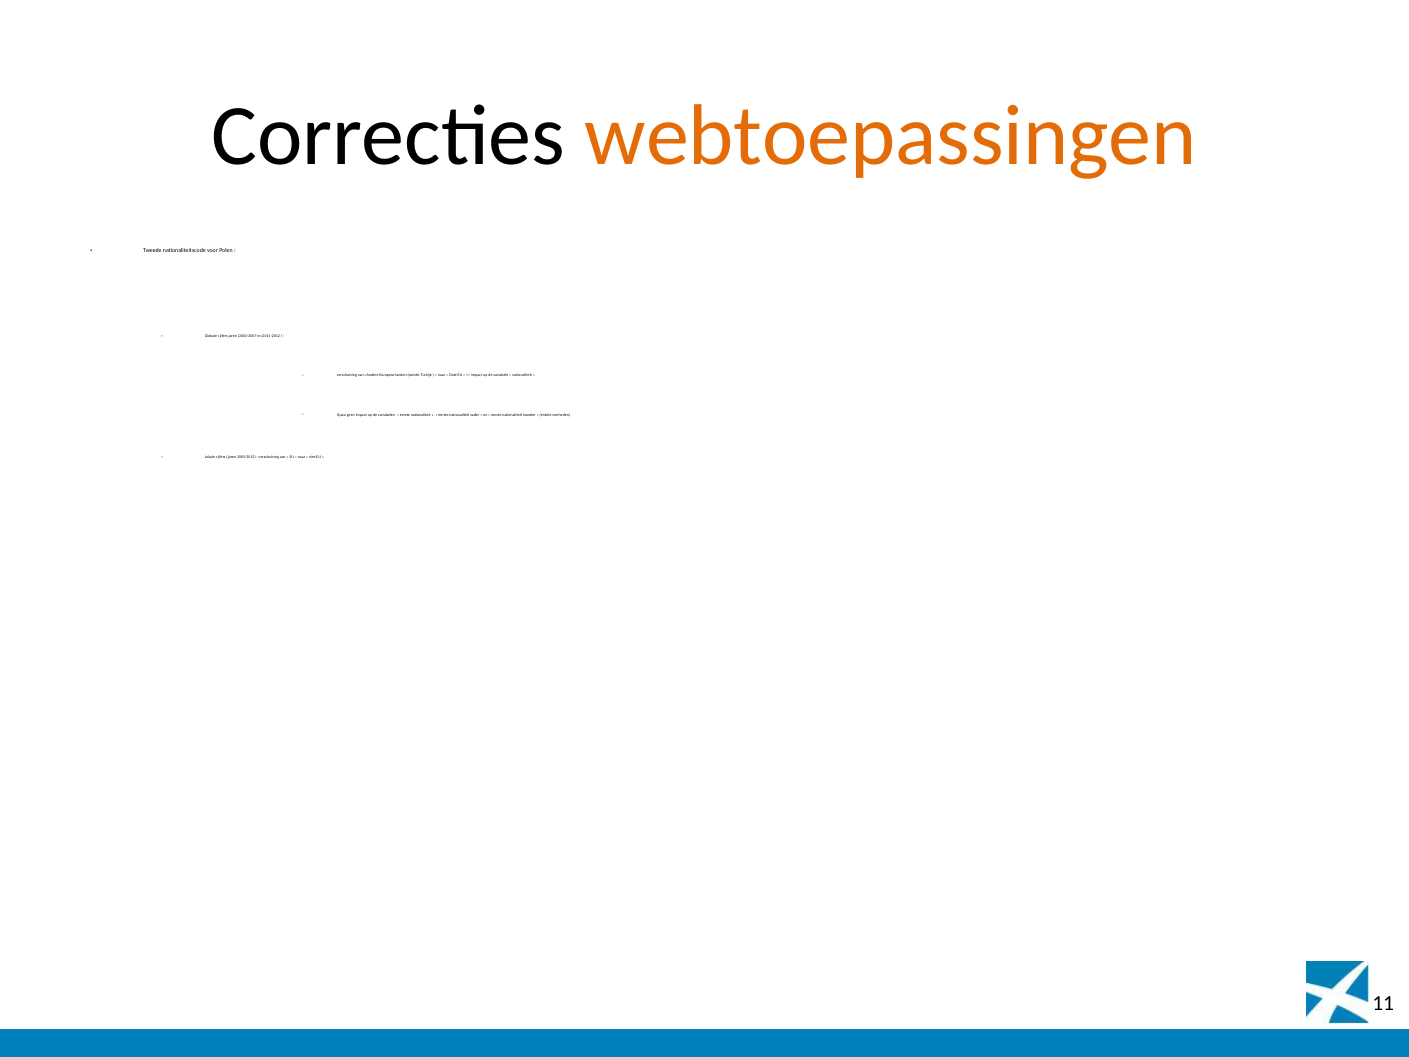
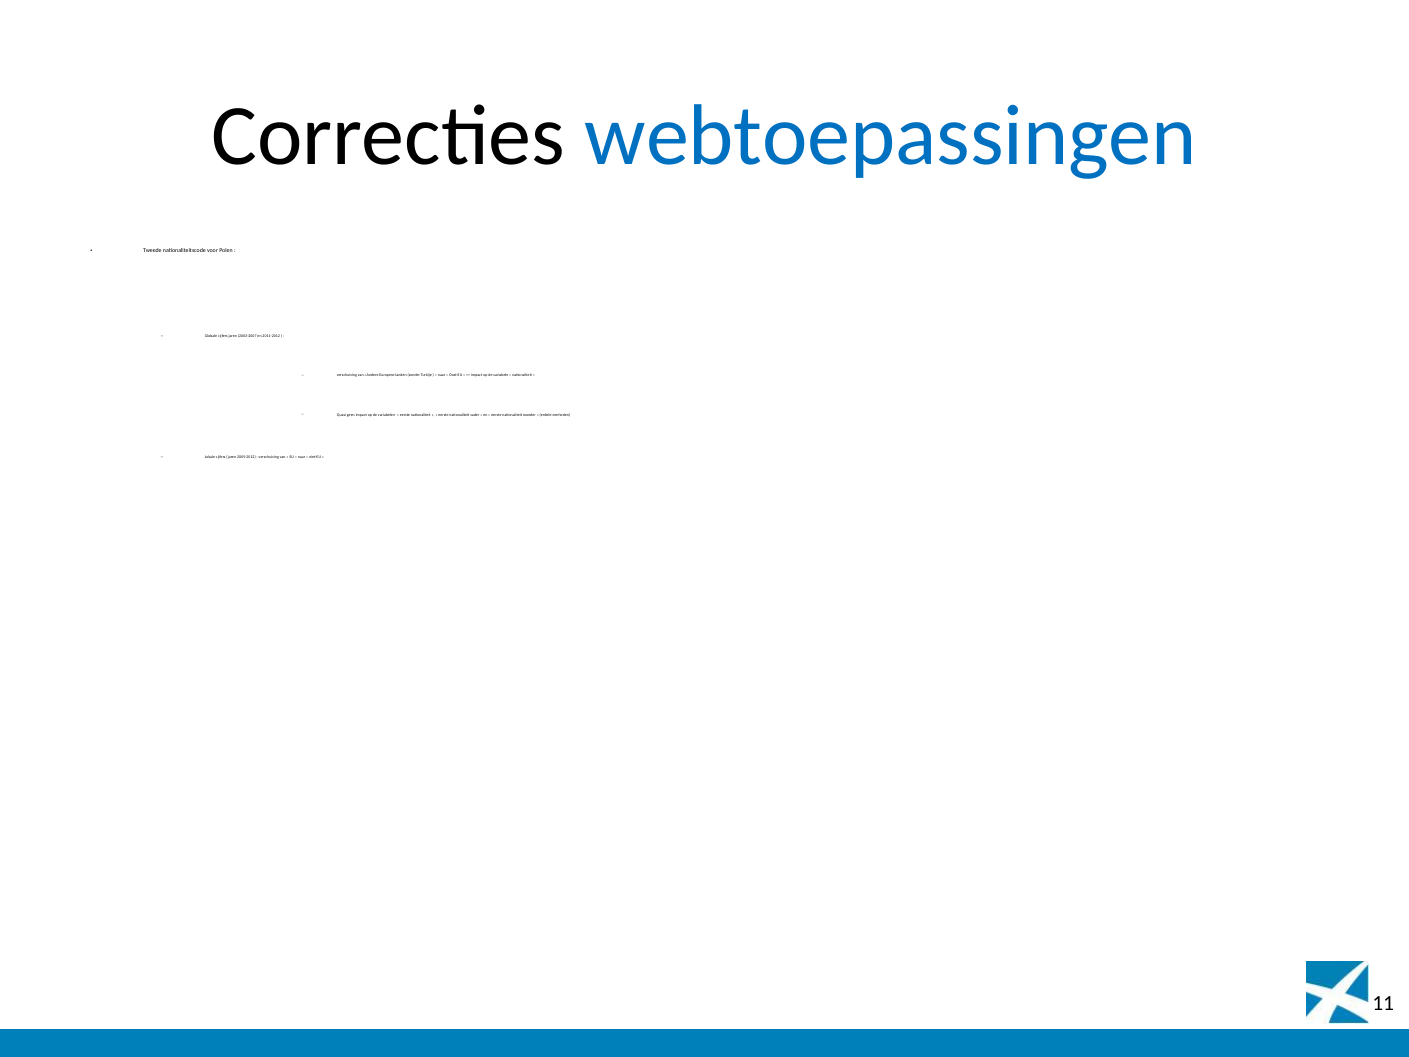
webtoepassingen colour: orange -> blue (891, 136)
